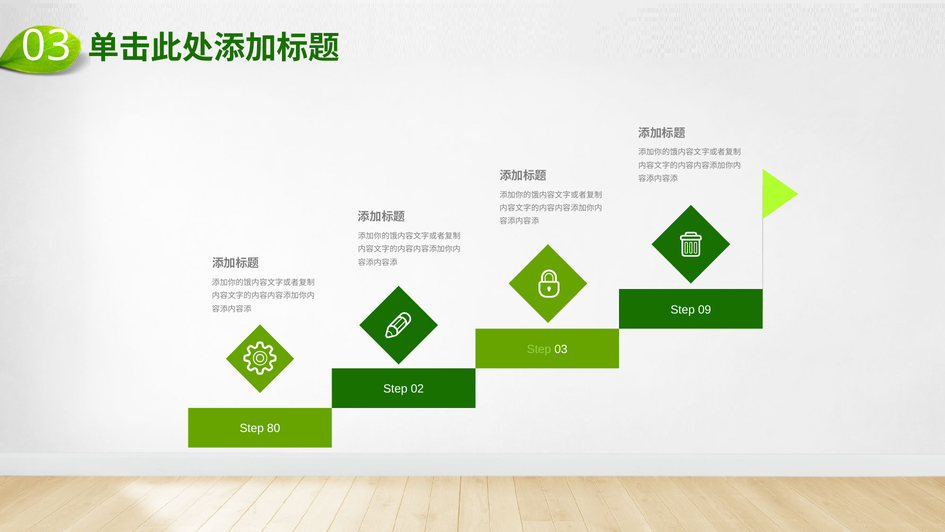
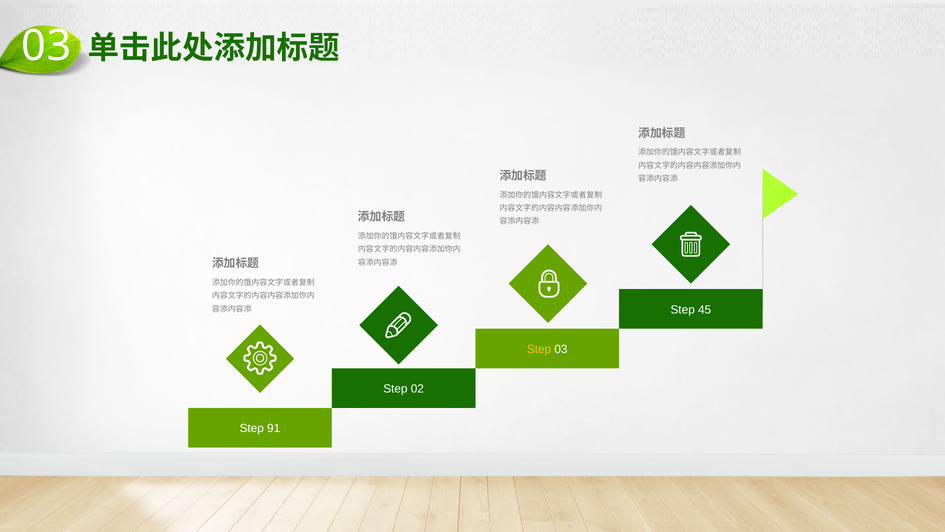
09: 09 -> 45 (705, 309)
Step colour: light green -> yellow (539, 349)
80: 80 -> 91 (274, 428)
